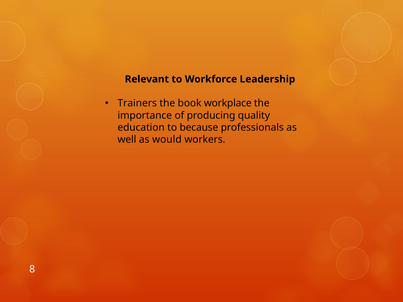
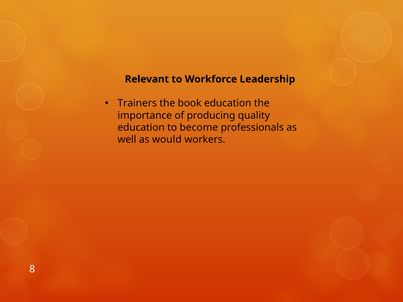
book workplace: workplace -> education (228, 103)
because: because -> become (199, 128)
